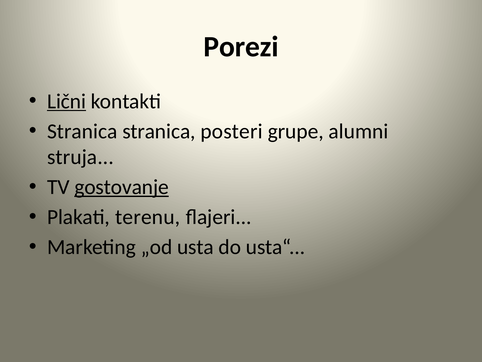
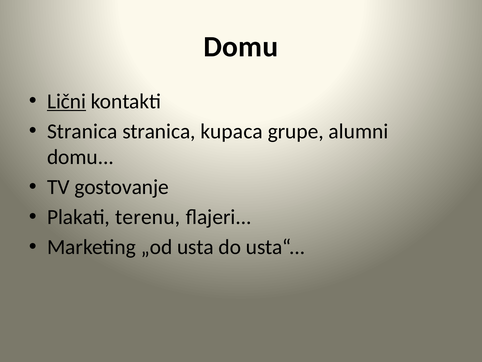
Porezi: Porezi -> Domu (241, 47)
posteri: posteri -> kupaca (232, 131)
struja: struja -> domu (80, 157)
gostovanje underline: present -> none (122, 187)
